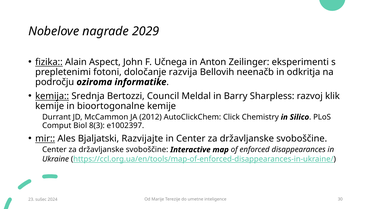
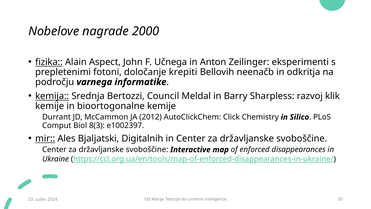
2029: 2029 -> 2000 (146, 31)
razvija: razvija -> krepiti (183, 72)
oziroma: oziroma -> varnega (94, 82)
Razvijajte: Razvijajte -> Digitalnih (142, 138)
